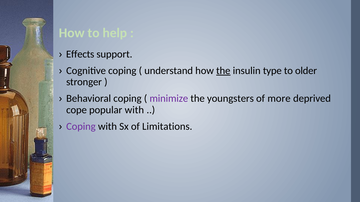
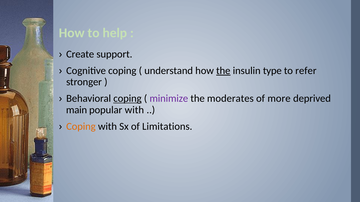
Effects: Effects -> Create (80, 54)
older: older -> refer (306, 71)
coping underline: none -> present (127, 99)
youngsters: youngsters -> moderates (230, 99)
cope: cope -> main (77, 110)
Coping colour: purple -> orange (81, 127)
